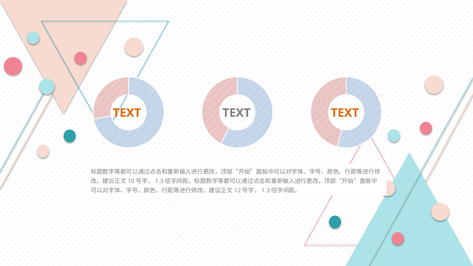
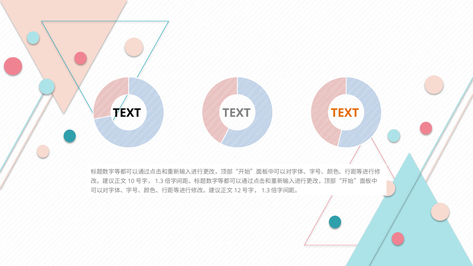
TEXT colour: orange -> black (127, 113)
